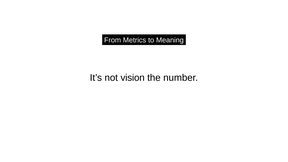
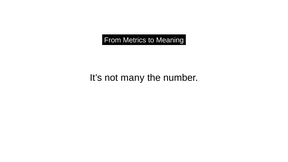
vision: vision -> many (133, 78)
